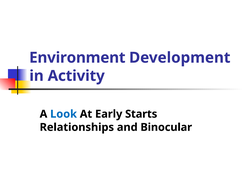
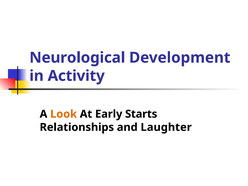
Environment: Environment -> Neurological (77, 58)
Look colour: blue -> orange (64, 114)
Binocular: Binocular -> Laughter (166, 127)
